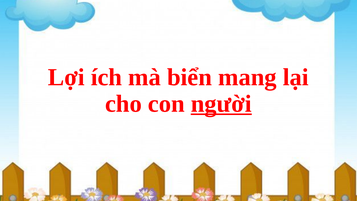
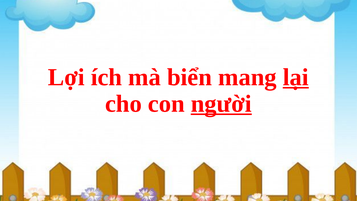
lại underline: none -> present (296, 77)
